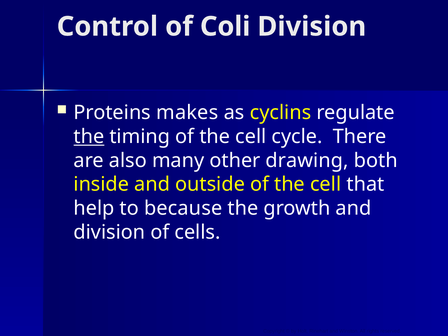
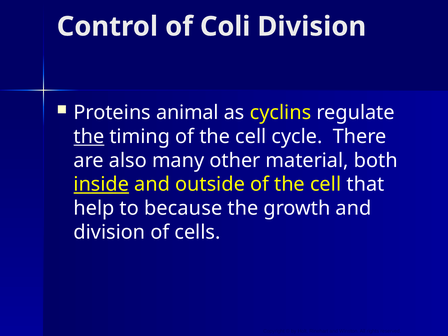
makes: makes -> animal (187, 113)
drawing: drawing -> material (307, 160)
inside underline: none -> present (101, 184)
